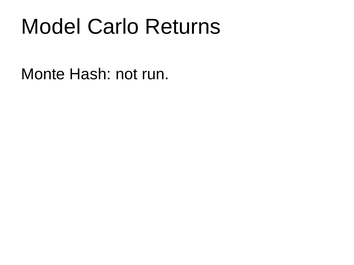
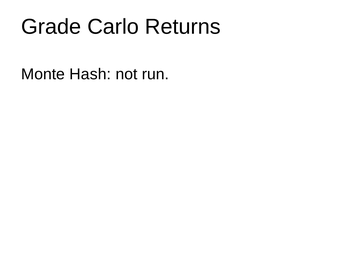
Model: Model -> Grade (51, 27)
